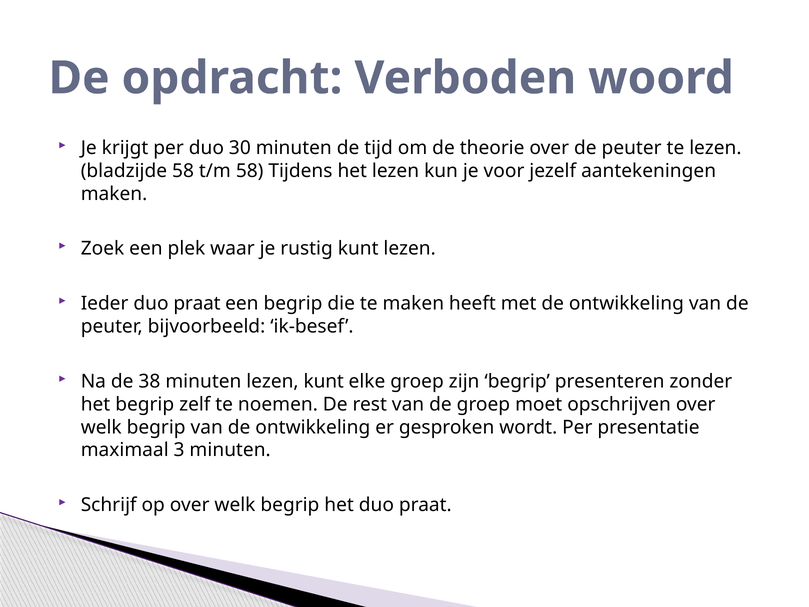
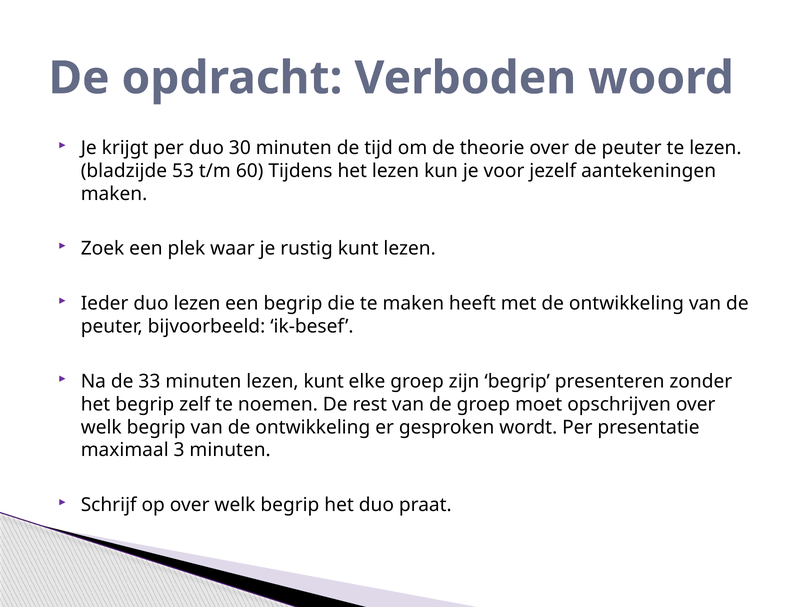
bladzijde 58: 58 -> 53 (183, 171)
t/m 58: 58 -> 60 (250, 171)
Ieder duo praat: praat -> lezen (197, 303)
38: 38 -> 33 (149, 381)
